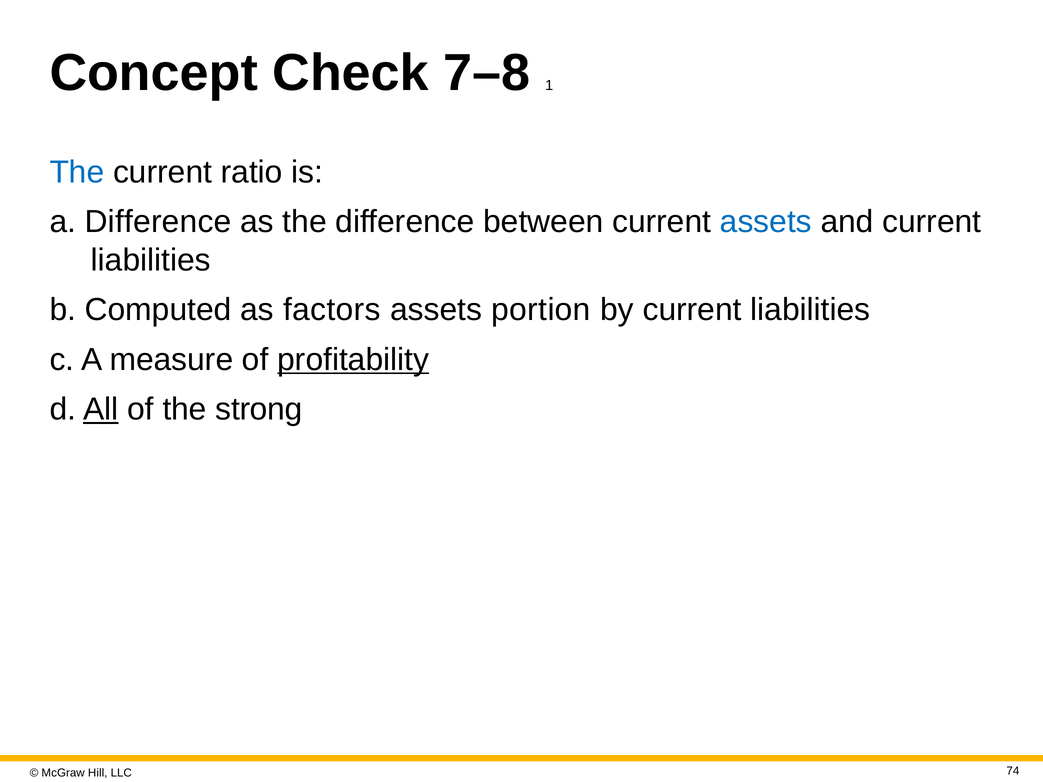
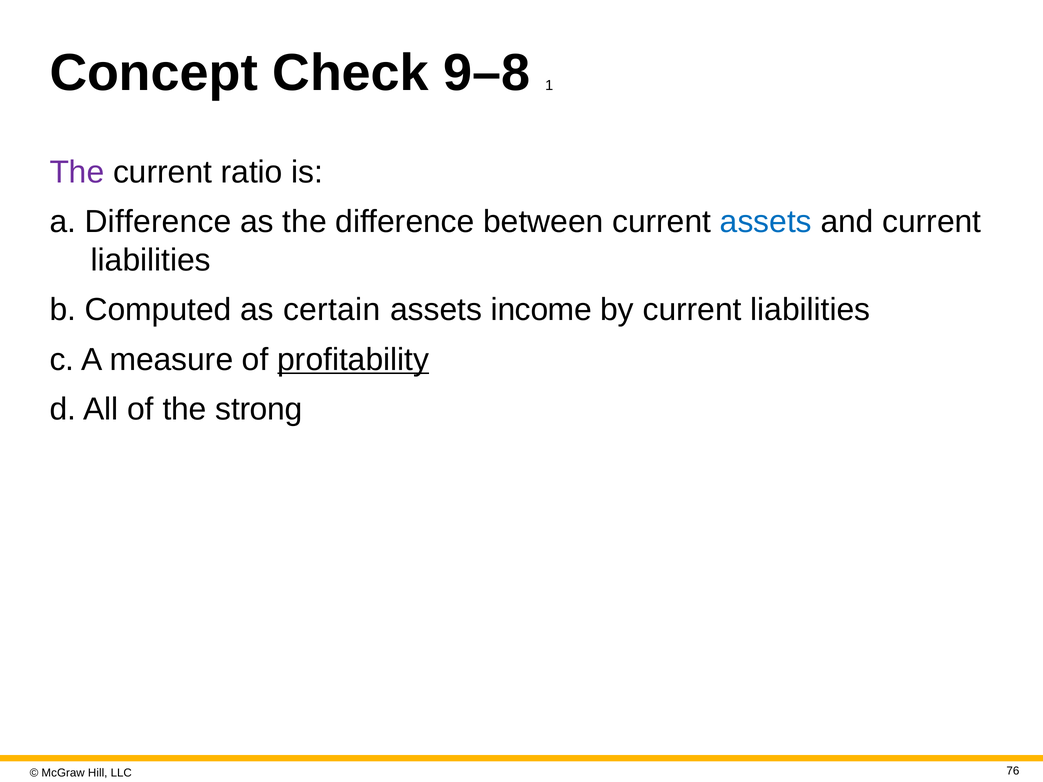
7–8: 7–8 -> 9–8 (487, 73)
The colour: blue -> purple (77, 172)
factors: factors -> certain (332, 310)
portion: portion -> income (541, 310)
All underline: present -> none (101, 409)
74: 74 -> 76 (1013, 771)
